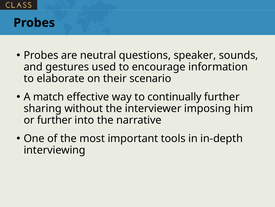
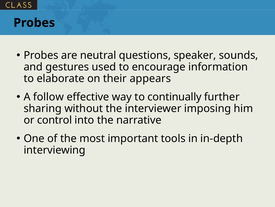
scenario: scenario -> appears (150, 78)
match: match -> follow (49, 97)
or further: further -> control (55, 120)
